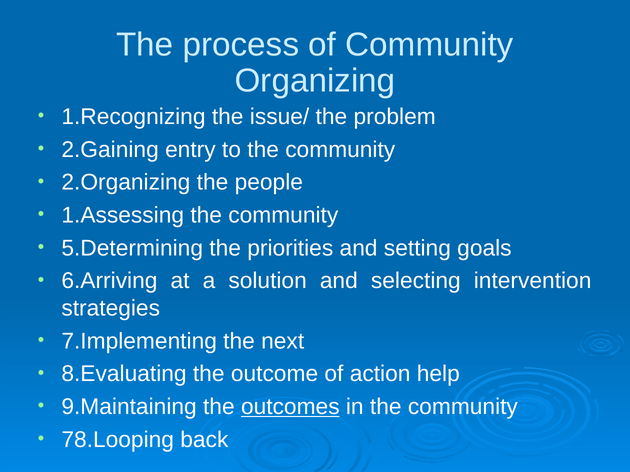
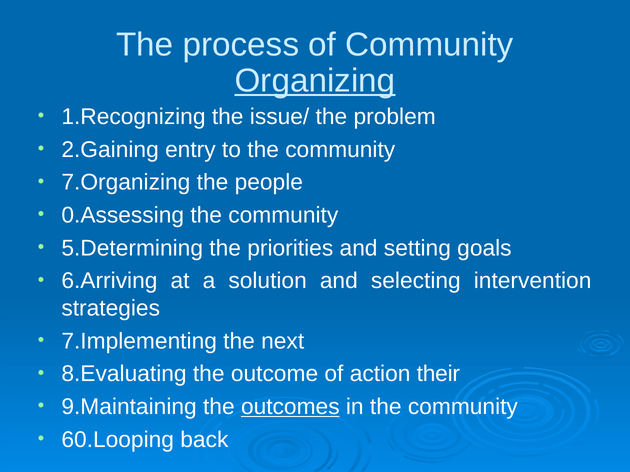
Organizing underline: none -> present (315, 81)
2.Organizing: 2.Organizing -> 7.Organizing (126, 183)
1.Assessing: 1.Assessing -> 0.Assessing (123, 215)
help: help -> their (438, 374)
78.Looping: 78.Looping -> 60.Looping (118, 440)
